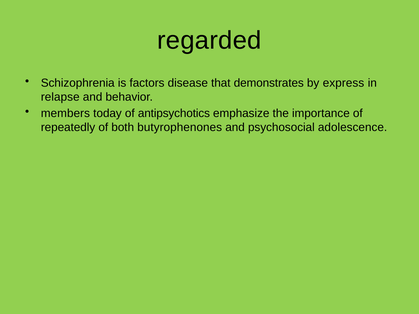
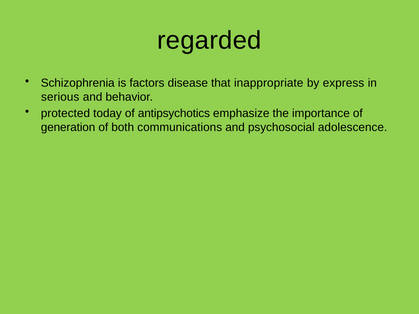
demonstrates: demonstrates -> inappropriate (269, 83)
relapse: relapse -> serious (60, 97)
members: members -> protected (65, 113)
repeatedly: repeatedly -> generation (68, 127)
butyrophenones: butyrophenones -> communications (180, 127)
